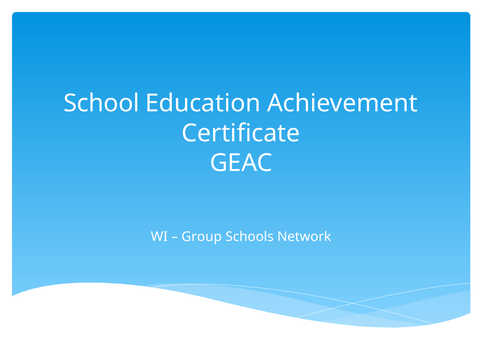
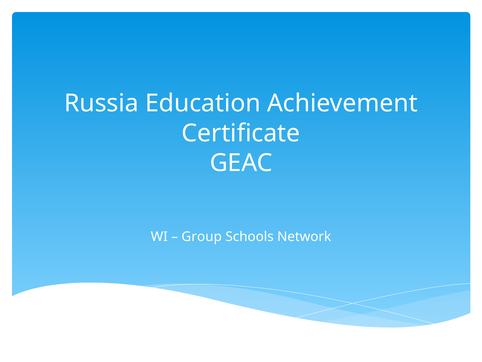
School: School -> Russia (101, 103)
